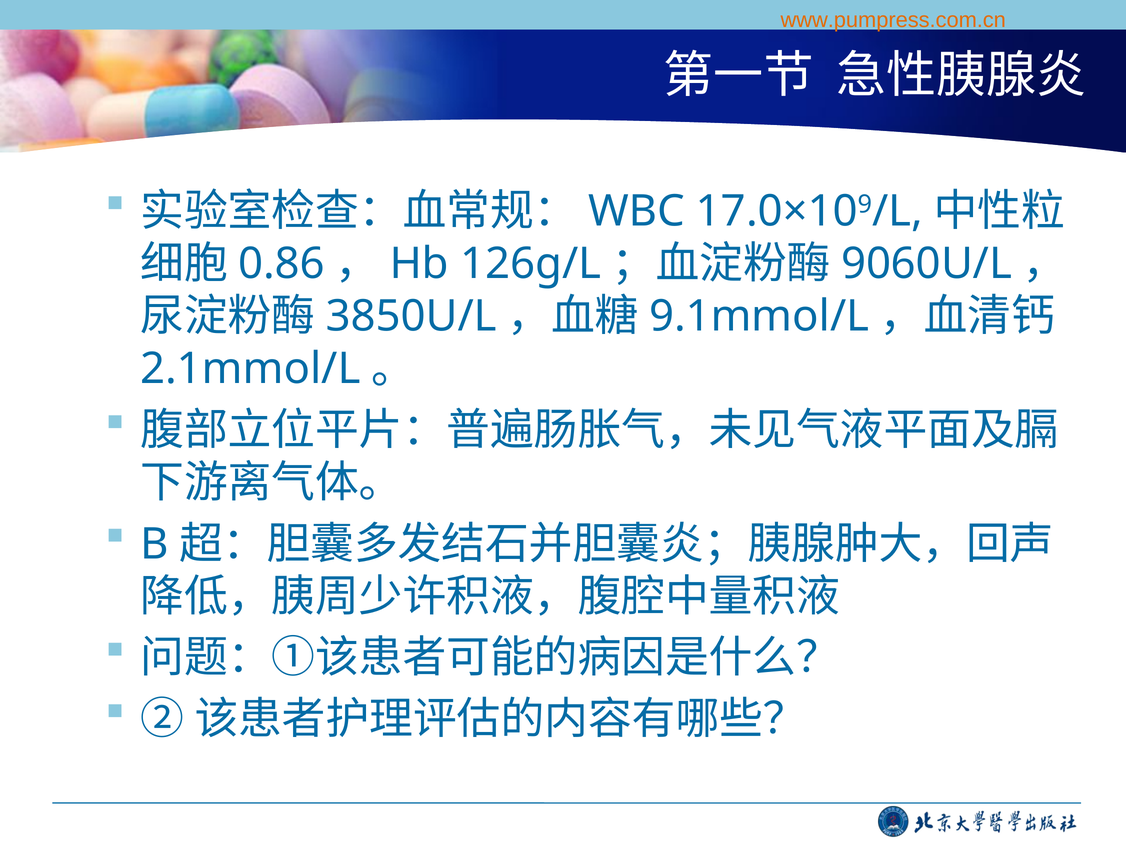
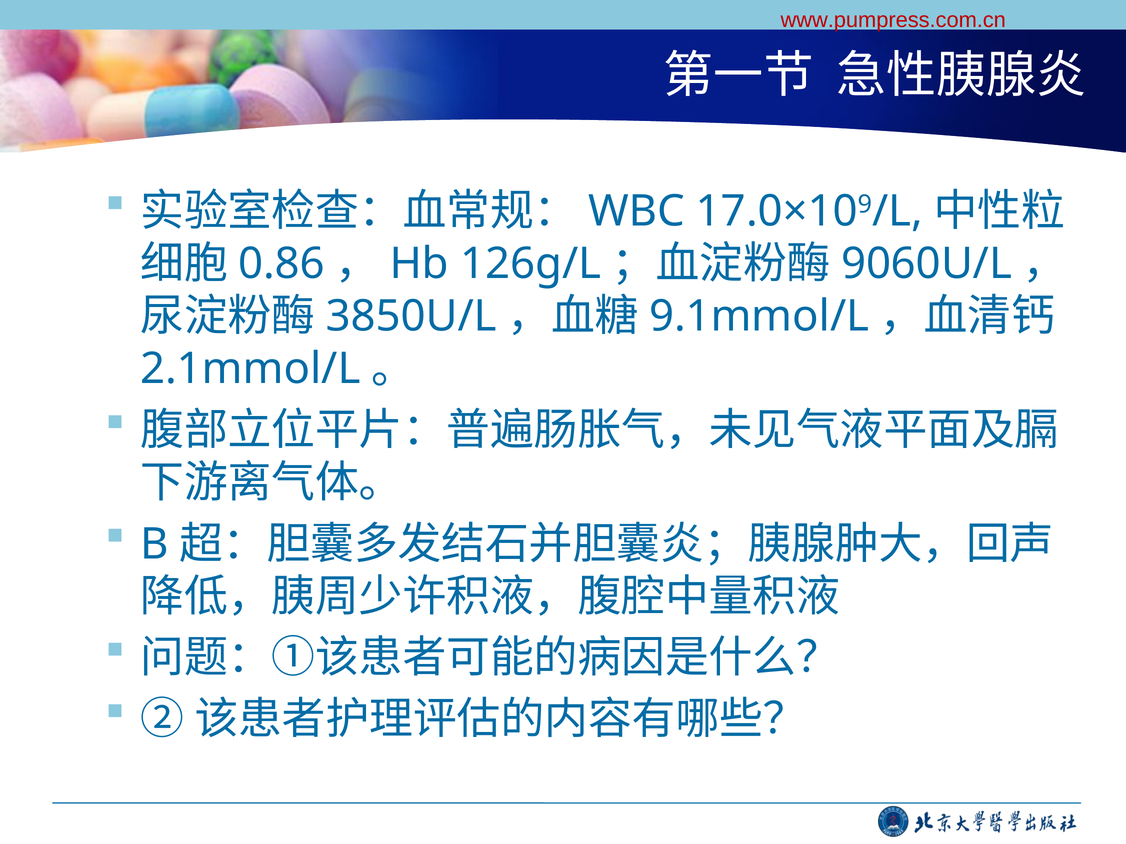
www.pumpress.com.cn colour: orange -> red (893, 20)
